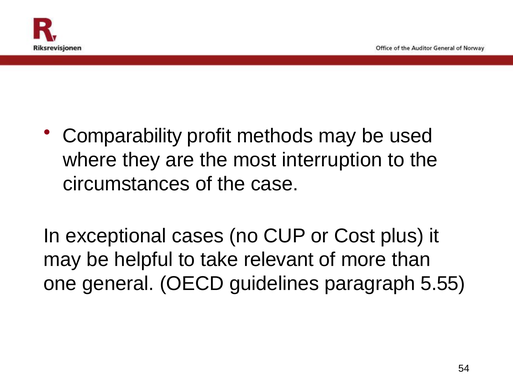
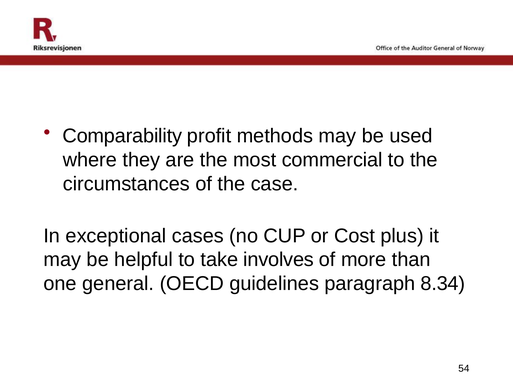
interruption: interruption -> commercial (332, 160)
relevant: relevant -> involves (279, 260)
5.55: 5.55 -> 8.34 (443, 284)
